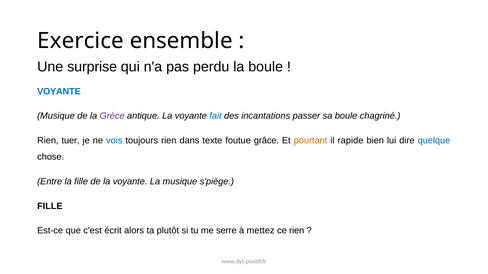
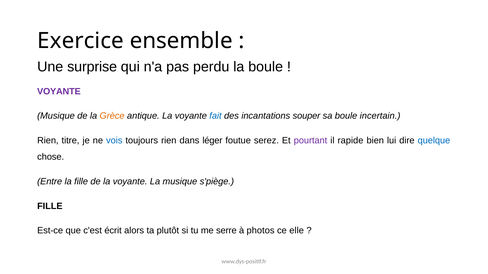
VOYANTE colour: blue -> purple (59, 92)
Grèce colour: purple -> orange (112, 116)
passer: passer -> souper (306, 116)
chagriné: chagriné -> incertain (380, 116)
tuer: tuer -> titre (71, 141)
texte: texte -> léger (212, 141)
grâce: grâce -> serez (266, 141)
pourtant colour: orange -> purple (311, 141)
mettez: mettez -> photos (261, 231)
ce rien: rien -> elle (297, 231)
